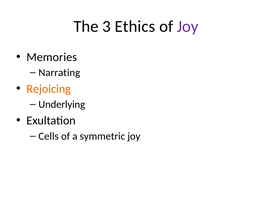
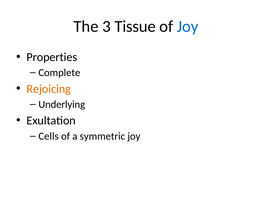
Ethics: Ethics -> Tissue (135, 26)
Joy colour: purple -> blue (188, 26)
Memories: Memories -> Properties (52, 57)
Narrating: Narrating -> Complete (59, 73)
